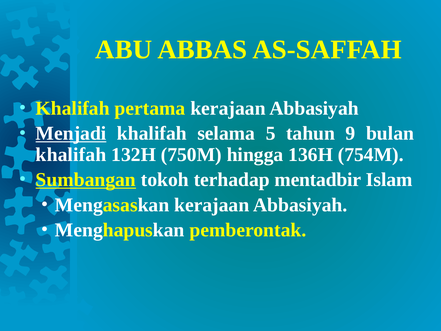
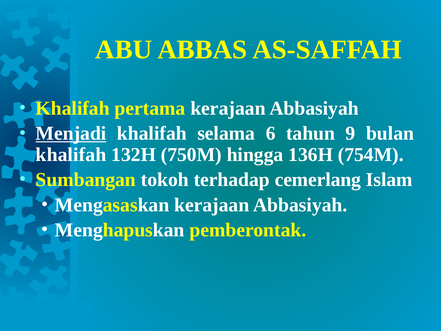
5: 5 -> 6 (271, 133)
Sumbangan underline: present -> none (86, 180)
mentadbir: mentadbir -> cemerlang (318, 180)
